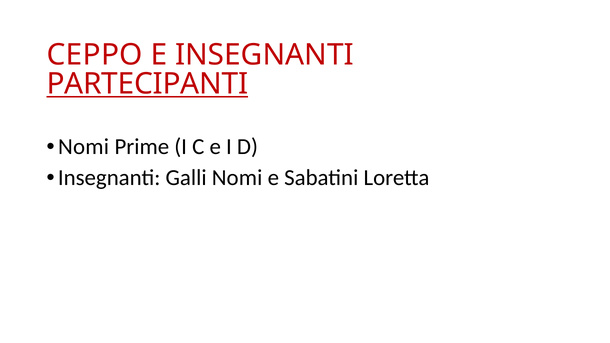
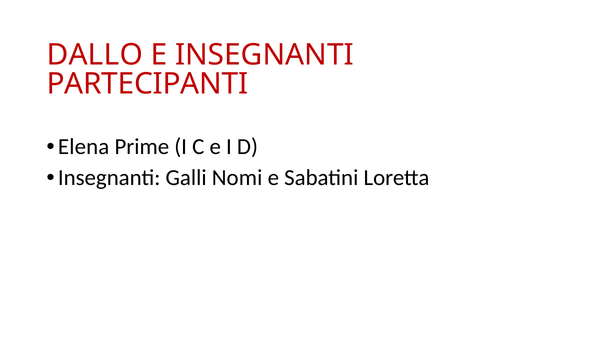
CEPPO: CEPPO -> DALLO (95, 55)
PARTECIPANTI underline: present -> none (147, 84)
Nomi: Nomi -> Elena (84, 147)
